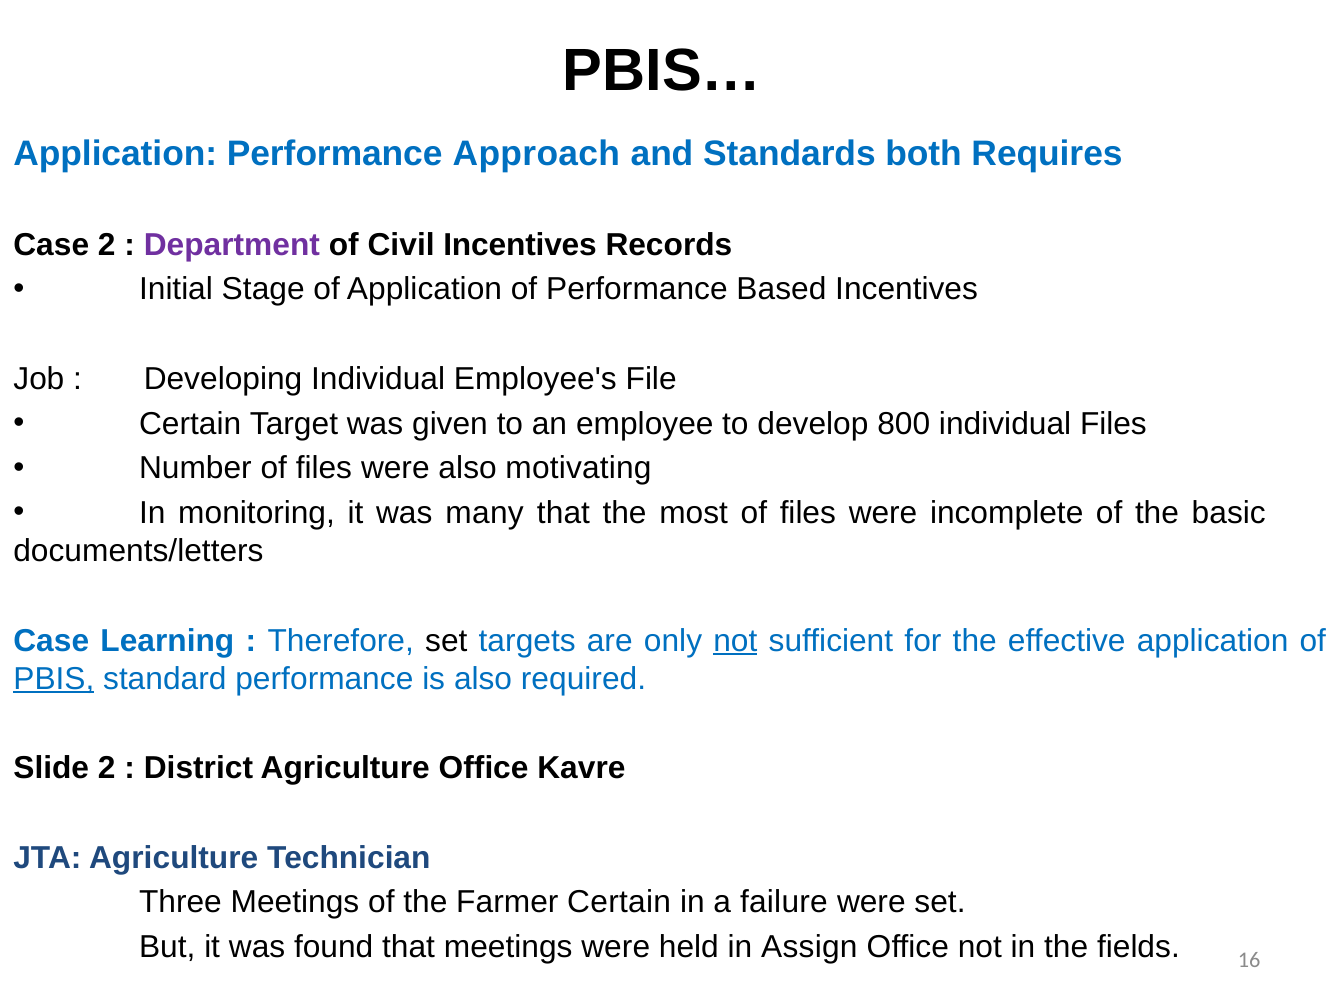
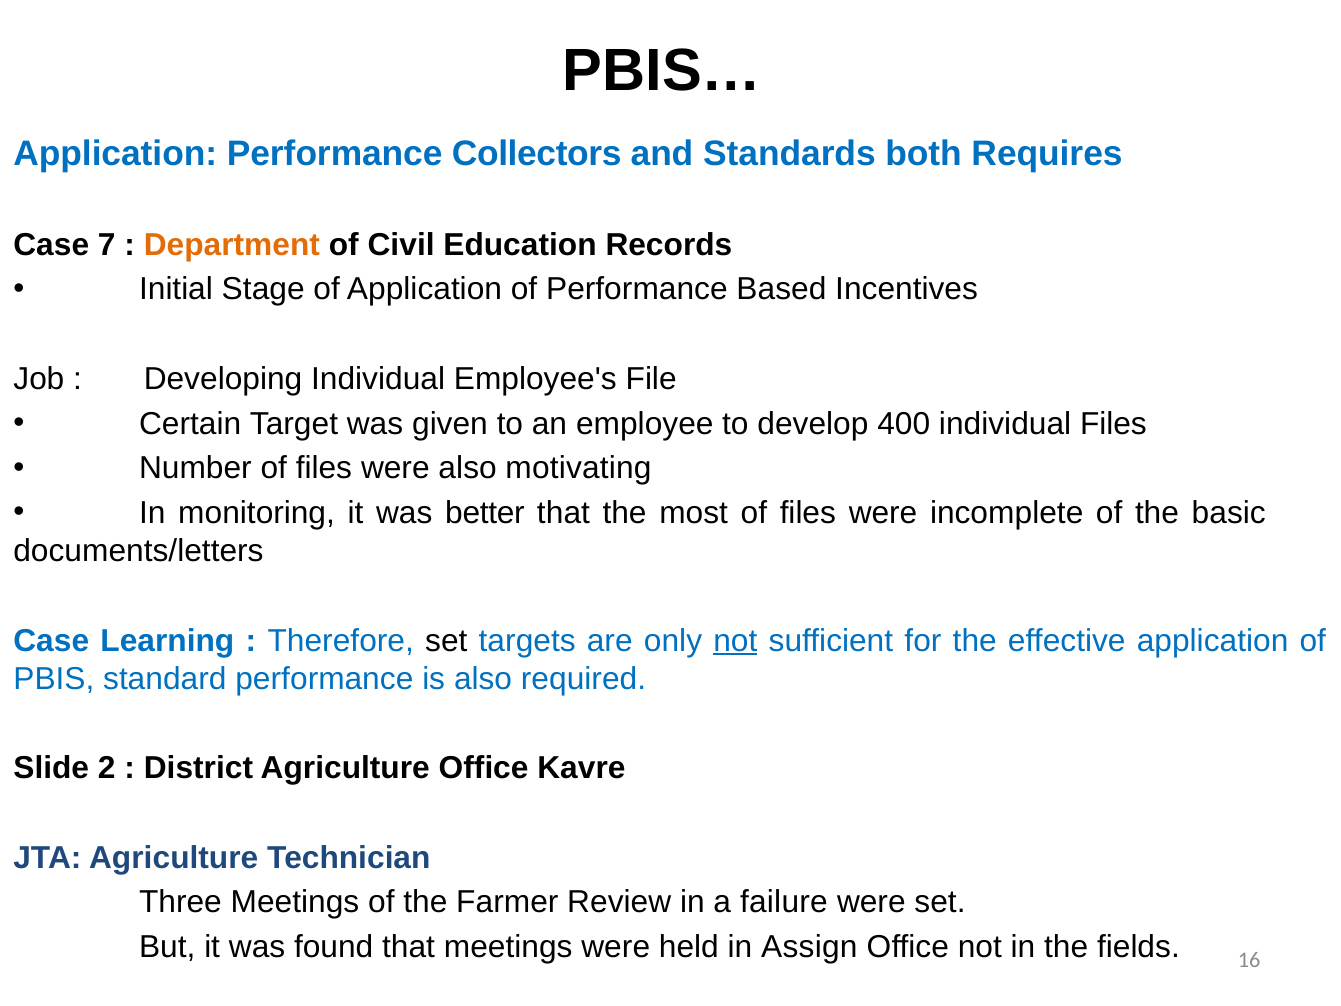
Approach: Approach -> Collectors (537, 153)
Case 2: 2 -> 7 (107, 245)
Department colour: purple -> orange (232, 245)
Civil Incentives: Incentives -> Education (520, 245)
800: 800 -> 400 (904, 424)
many: many -> better (485, 513)
PBIS underline: present -> none (54, 678)
Farmer Certain: Certain -> Review (619, 902)
